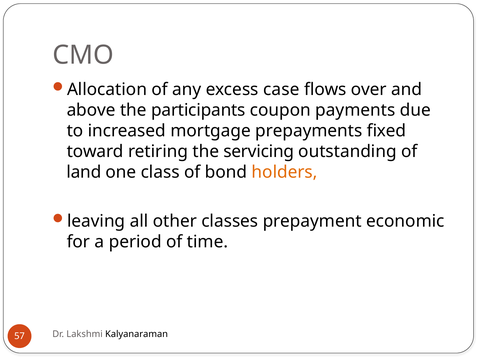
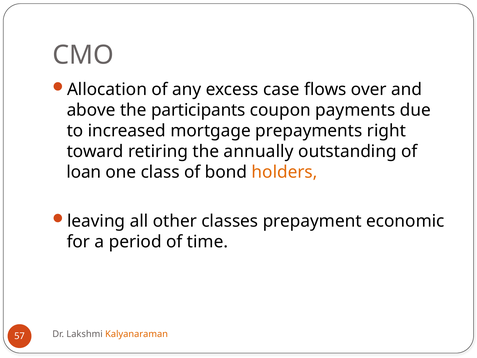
fixed: fixed -> right (386, 131)
servicing: servicing -> annually (259, 151)
land: land -> loan (84, 172)
Kalyanaraman colour: black -> orange (137, 334)
